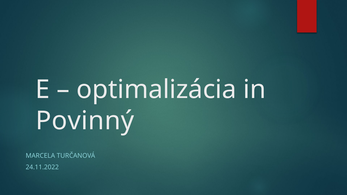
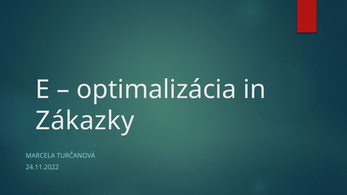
Povinný: Povinný -> Zákazky (85, 121)
